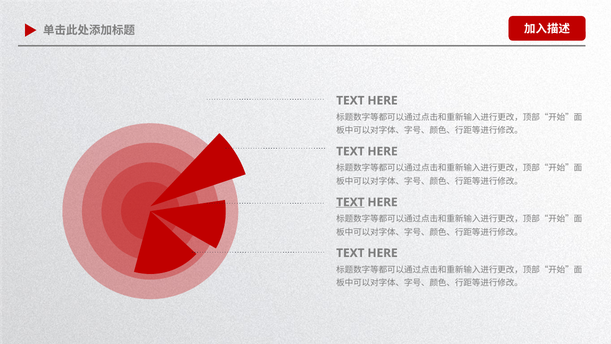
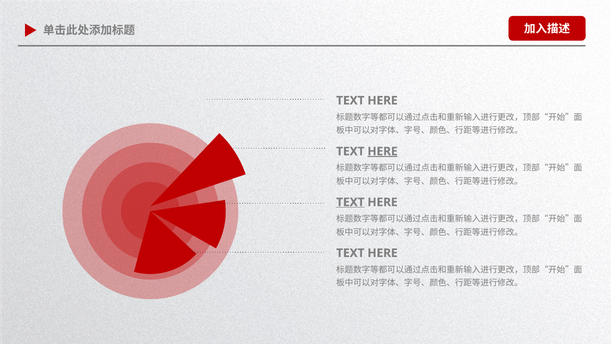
HERE underline: none -> present (383, 151)
